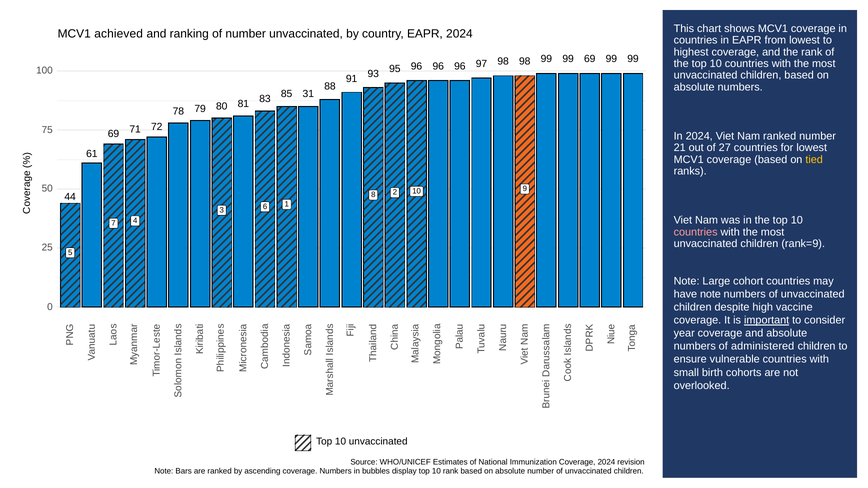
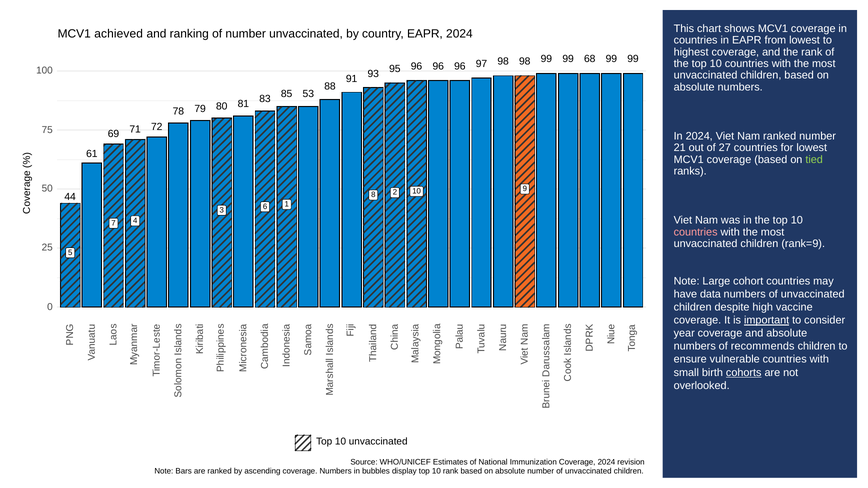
98 69: 69 -> 68 (590, 59)
31: 31 -> 53 (308, 94)
tied colour: yellow -> light green (814, 160)
have note: note -> data (710, 294)
administered: administered -> recommends (763, 347)
cohorts underline: none -> present (744, 373)
